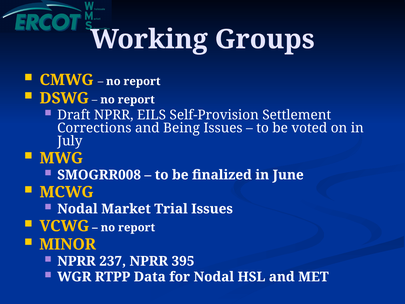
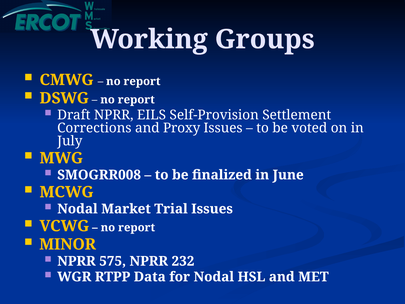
Being: Being -> Proxy (182, 128)
237: 237 -> 575 (113, 261)
395: 395 -> 232 (183, 261)
